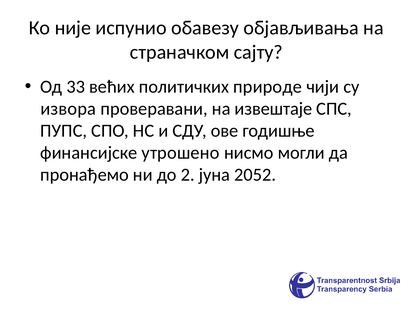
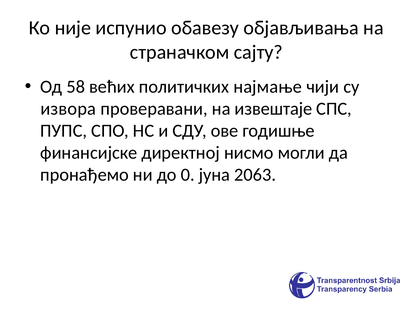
33: 33 -> 58 (76, 87)
природе: природе -> најмање (268, 87)
утрошено: утрошено -> директној (181, 153)
2: 2 -> 0 (188, 175)
2052: 2052 -> 2063 (255, 175)
